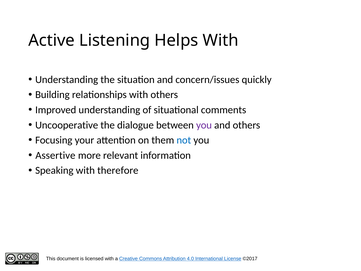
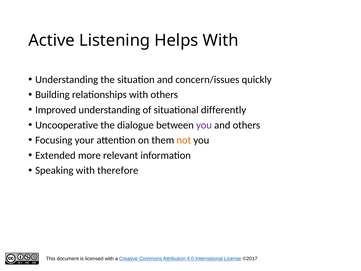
comments: comments -> differently (224, 110)
not colour: blue -> orange (184, 140)
Assertive: Assertive -> Extended (55, 155)
